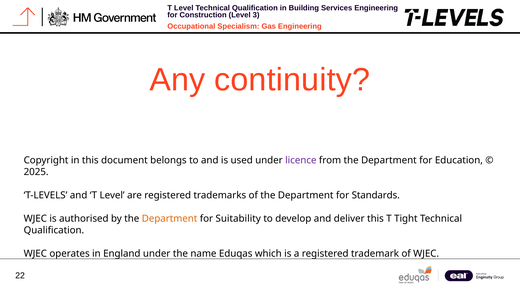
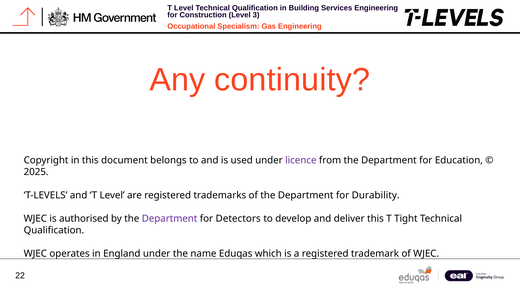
Standards: Standards -> Durability (376, 195)
Department colour: orange -> purple (170, 218)
Suitability: Suitability -> Detectors (238, 218)
